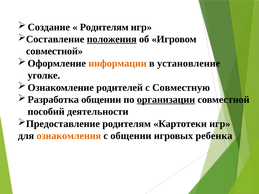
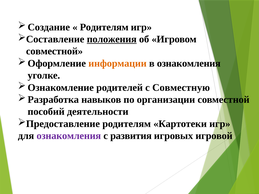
в установление: установление -> ознакомления (189, 63)
общении: общении -> навыков (101, 100)
организации underline: present -> none (166, 100)
ознакомления colour: orange -> purple (69, 136)
с общении: общении -> развития (131, 136)
ребенка: ребенка -> игровой (214, 136)
